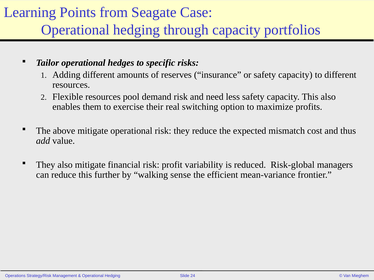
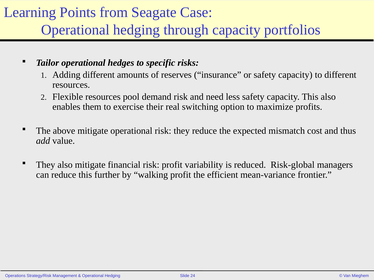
walking sense: sense -> profit (181, 175)
